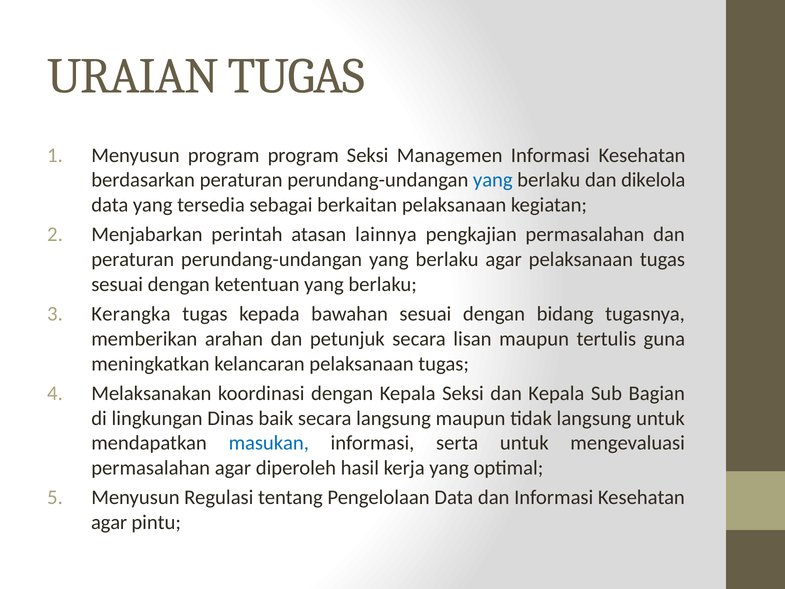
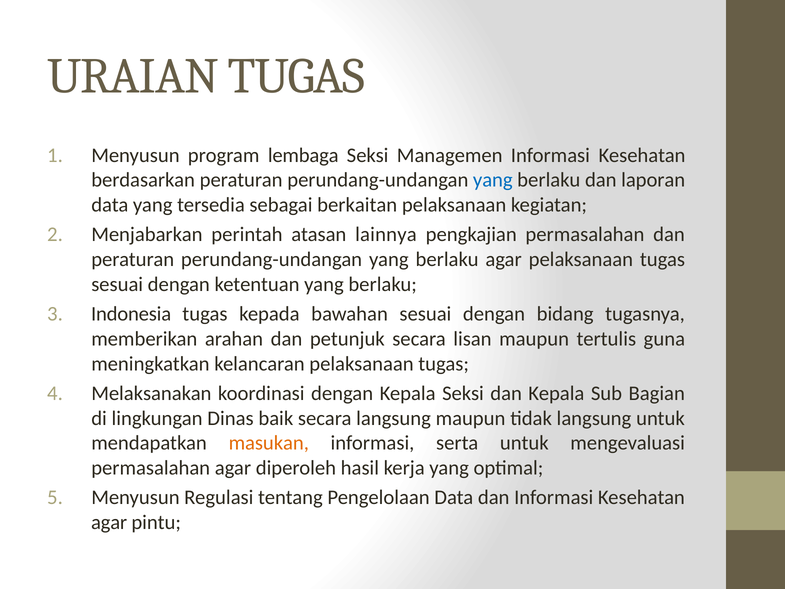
program program: program -> lembaga (303, 155)
dikelola: dikelola -> laporan (653, 180)
Kerangka: Kerangka -> Indonesia (131, 314)
masukan colour: blue -> orange (269, 443)
